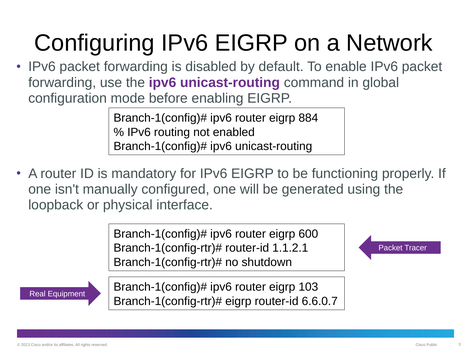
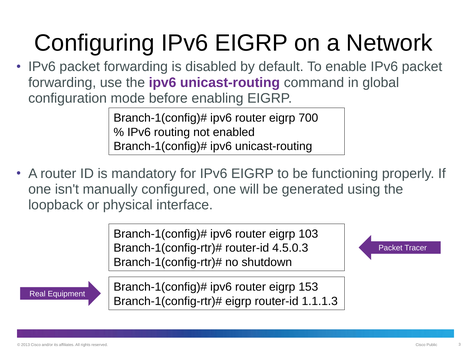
884: 884 -> 700 (308, 118)
600: 600 -> 103 (308, 233)
1.1.2.1: 1.1.2.1 -> 4.5.0.3 (290, 248)
103: 103 -> 153 (308, 286)
6.6.0.7: 6.6.0.7 -> 1.1.1.3 (320, 300)
